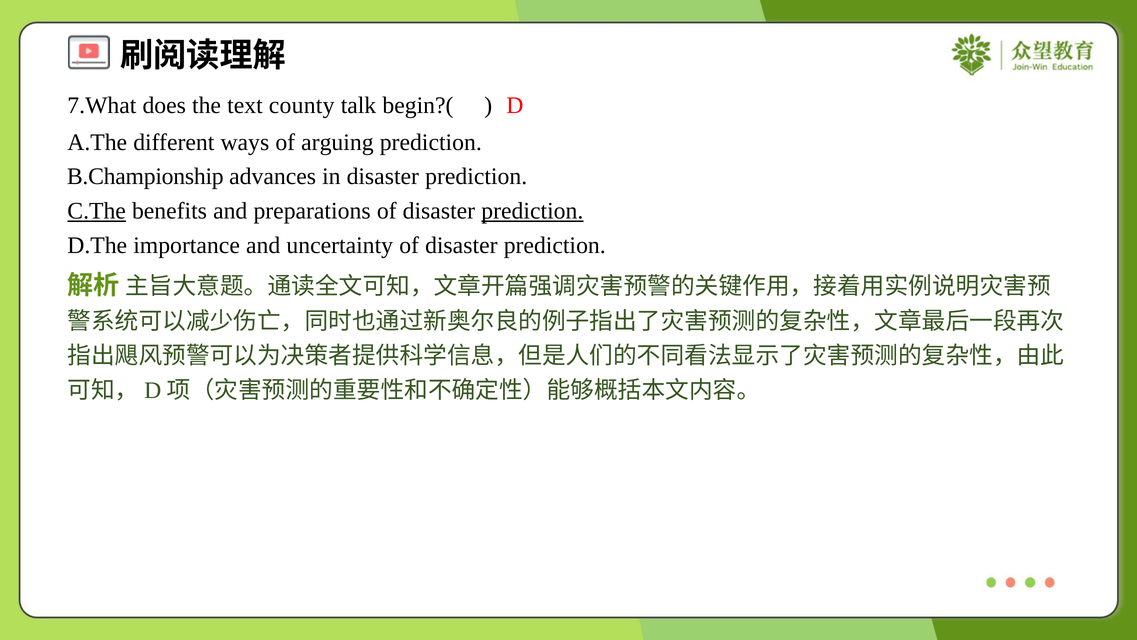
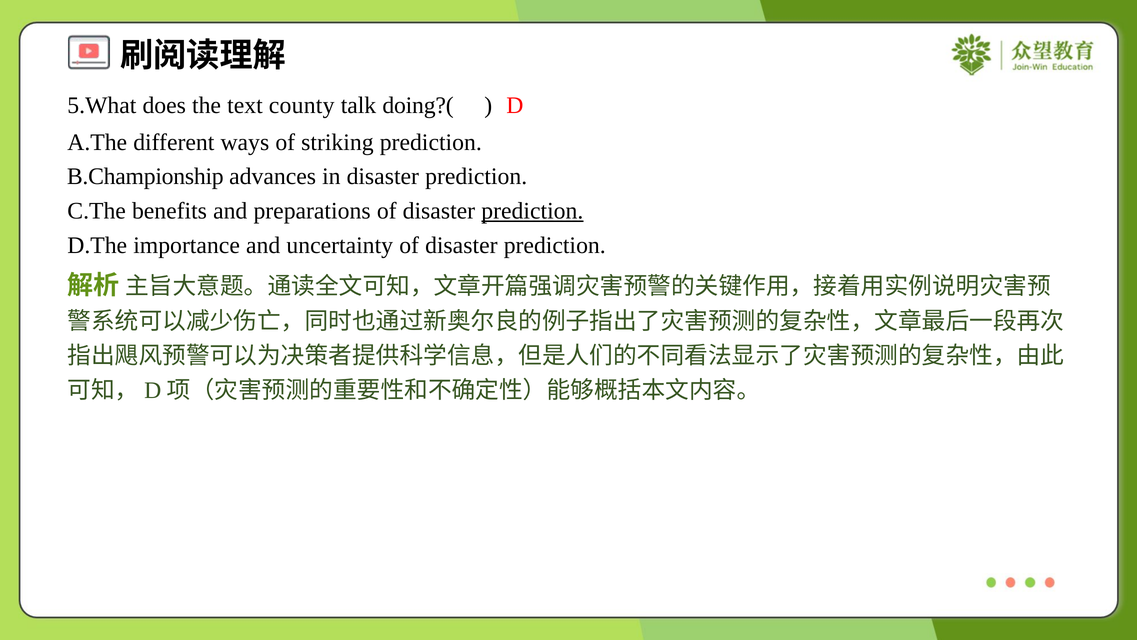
7.What: 7.What -> 5.What (102, 105)
begin?(: begin?( -> doing?( (418, 105)
arguing: arguing -> striking (337, 142)
C.The underline: present -> none (97, 211)
